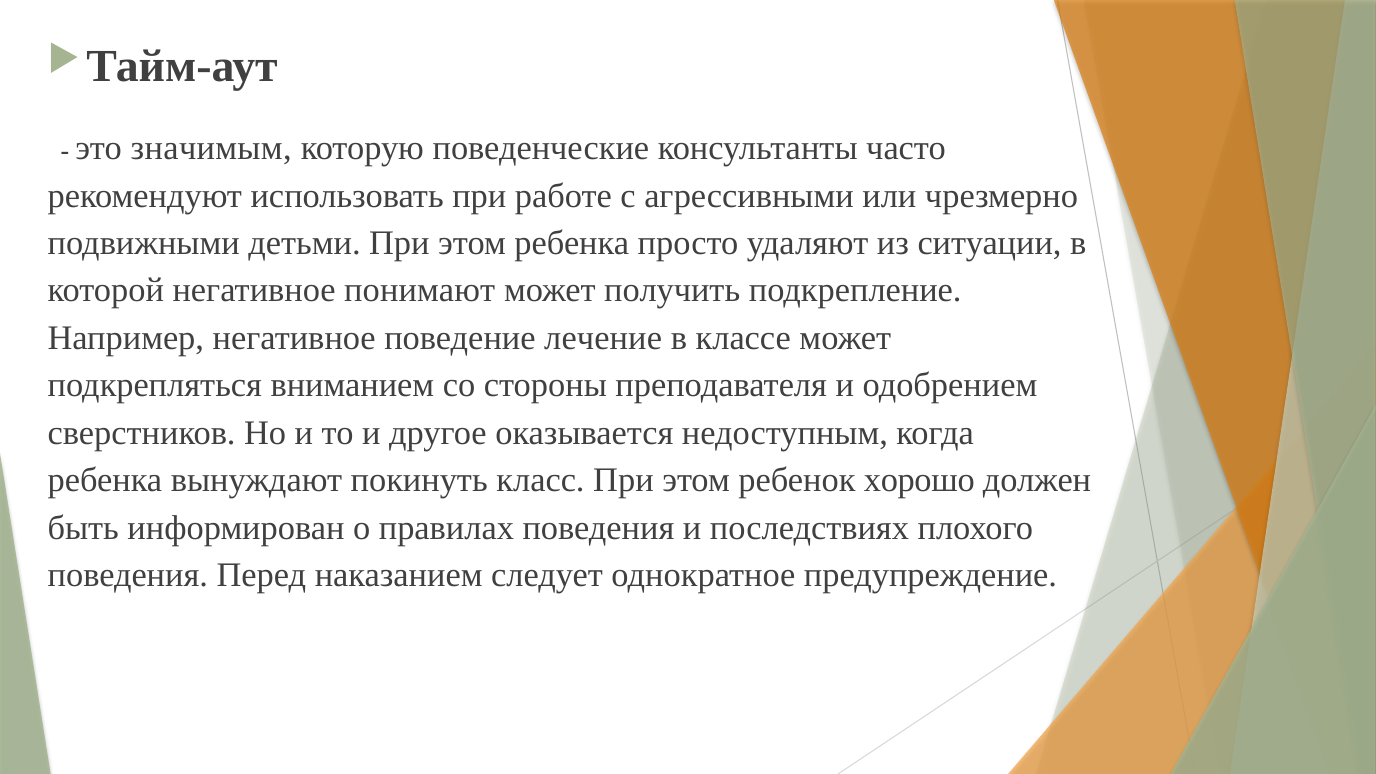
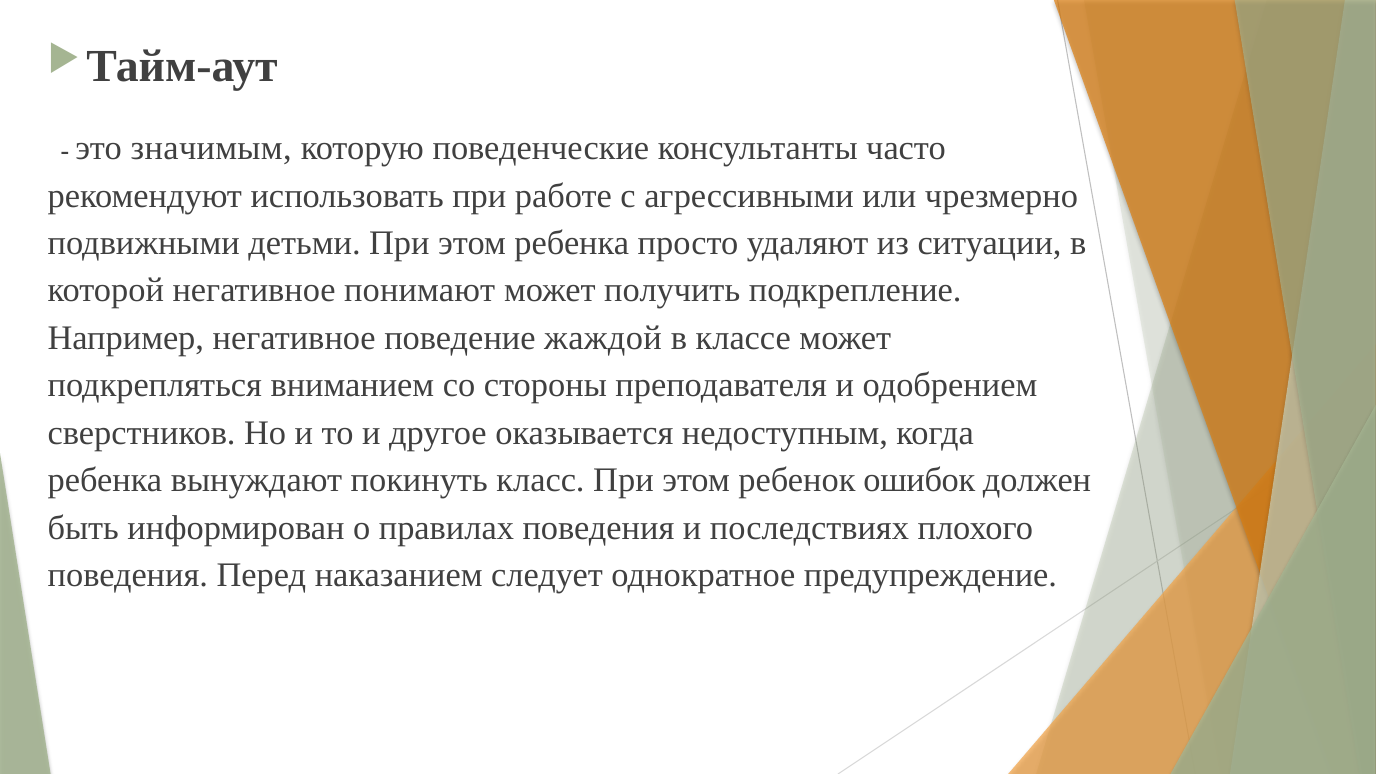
лечение: лечение -> жаждой (603, 338)
хорошо: хорошо -> ошибок (919, 480)
